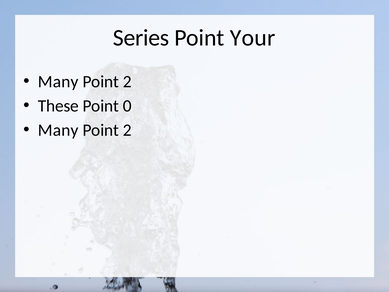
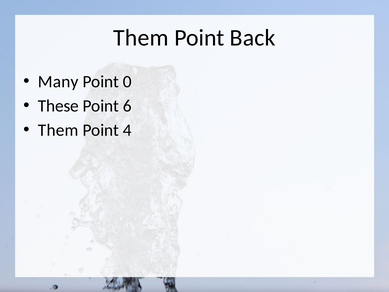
Series: Series -> Them (141, 38)
Your: Your -> Back (253, 38)
2: 2 -> 0 (127, 82)
0: 0 -> 6 (127, 106)
Many: Many -> Them (58, 130)
2: 2 -> 4 (127, 130)
